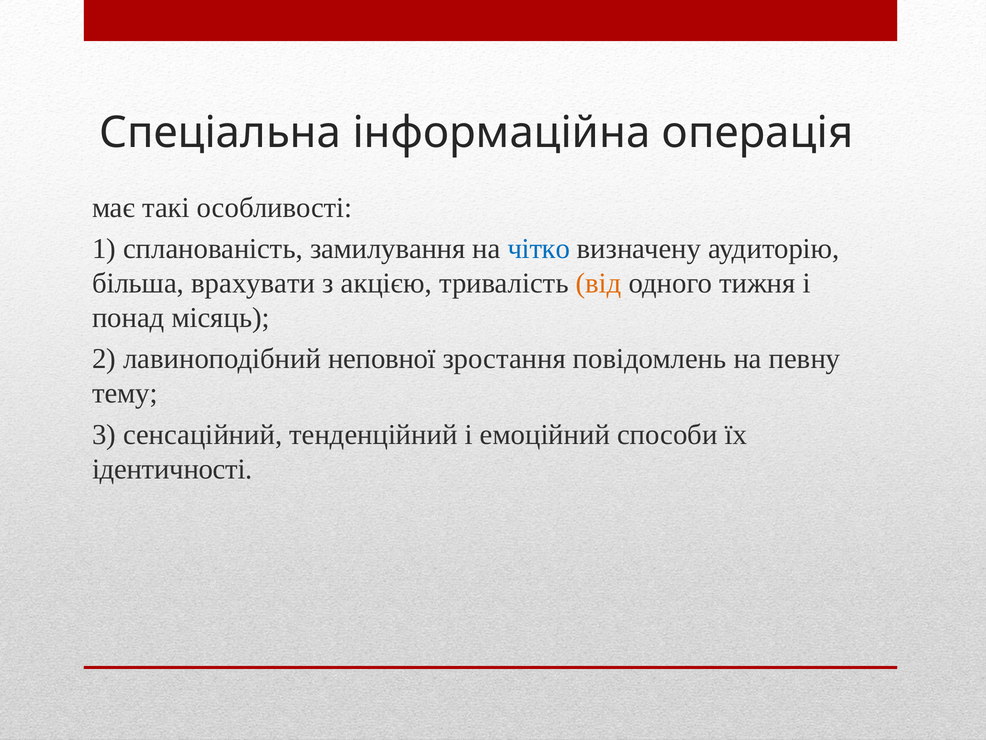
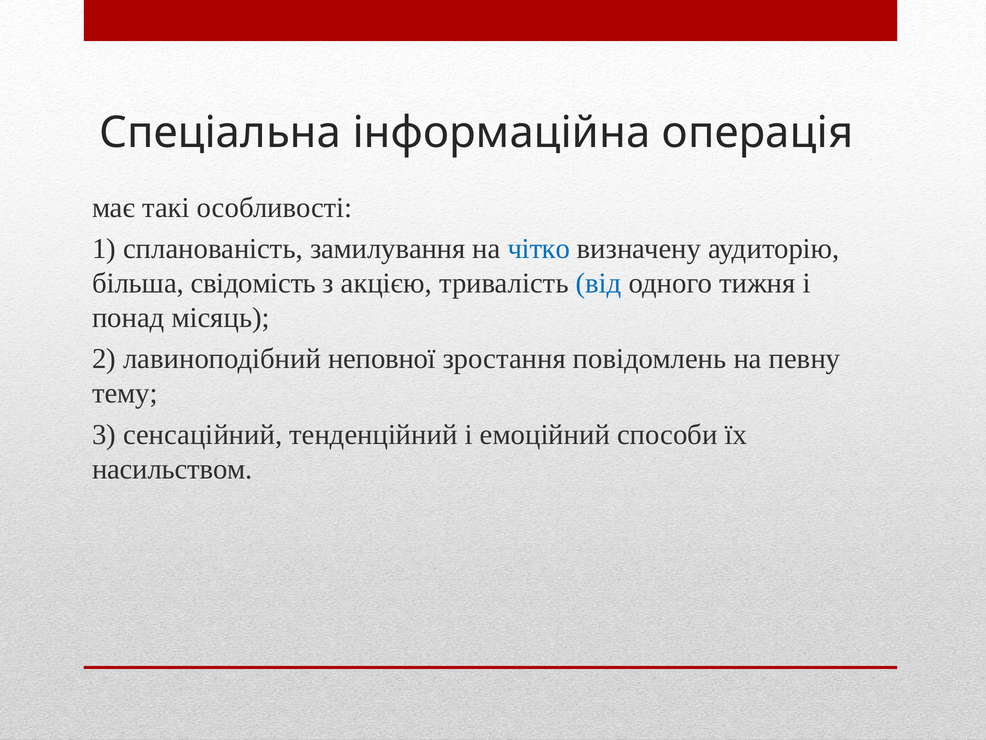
врахувати: врахувати -> свідомість (253, 283)
від colour: orange -> blue (599, 283)
ідентичності: ідентичності -> насильством (172, 469)
